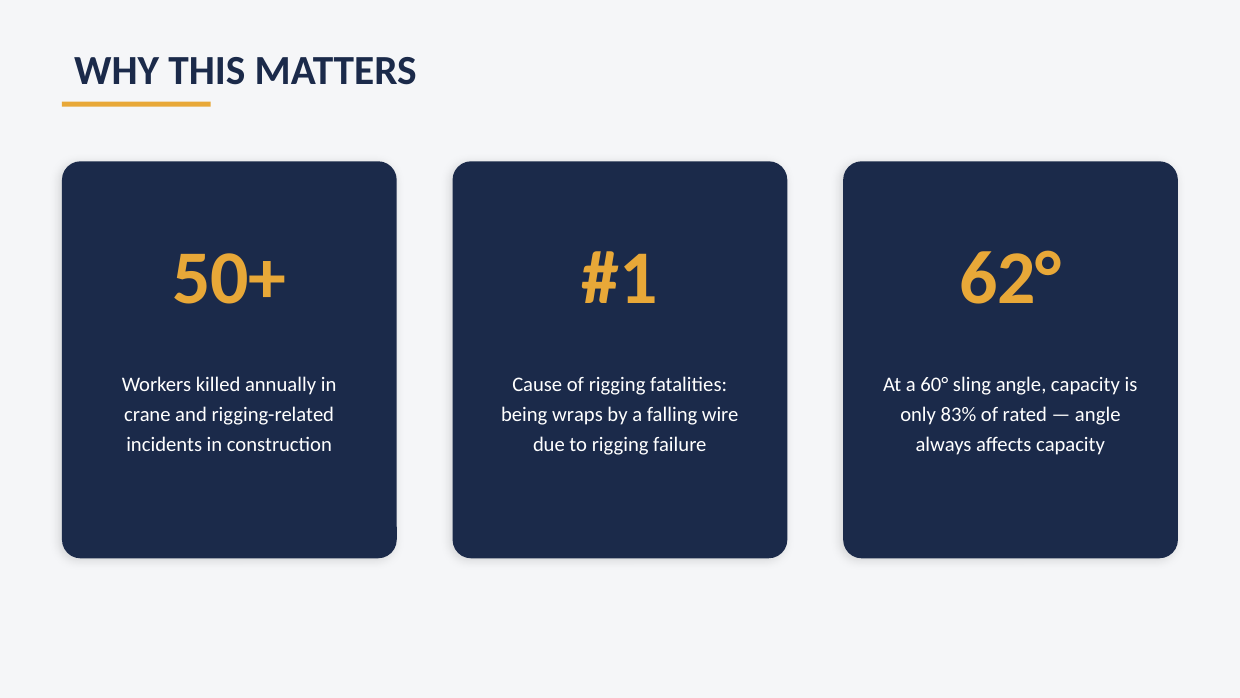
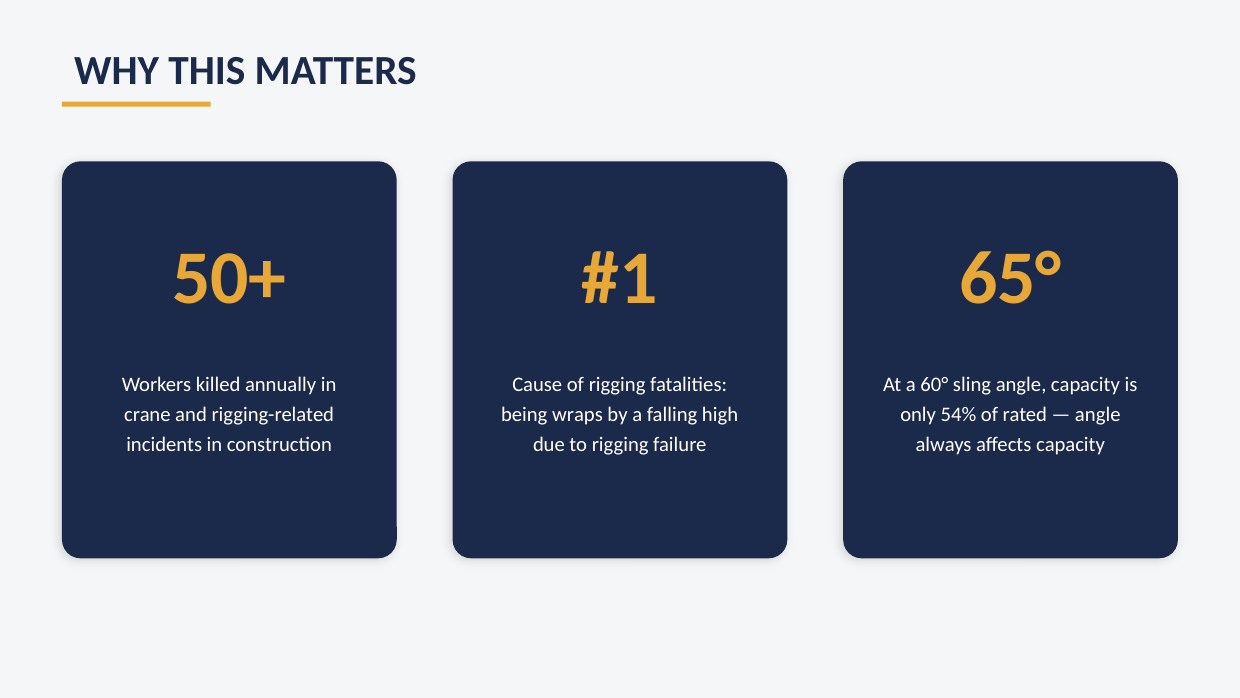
62°: 62° -> 65° (1010, 278)
wire: wire -> high (720, 414)
83%: 83% -> 54% (958, 414)
